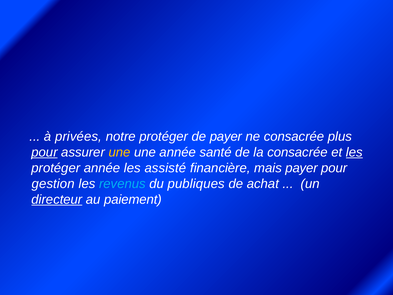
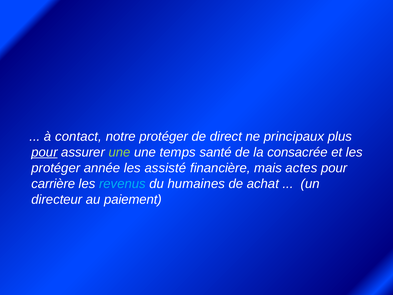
privées: privées -> contact (78, 136)
de payer: payer -> direct (226, 136)
ne consacrée: consacrée -> principaux (294, 136)
une colour: yellow -> light green (119, 152)
une année: année -> temps (178, 152)
les underline: present -> none (354, 152)
mais payer: payer -> actes (301, 168)
gestion: gestion -> carrière (53, 184)
publiques: publiques -> humaines (196, 184)
directeur underline: present -> none (57, 199)
